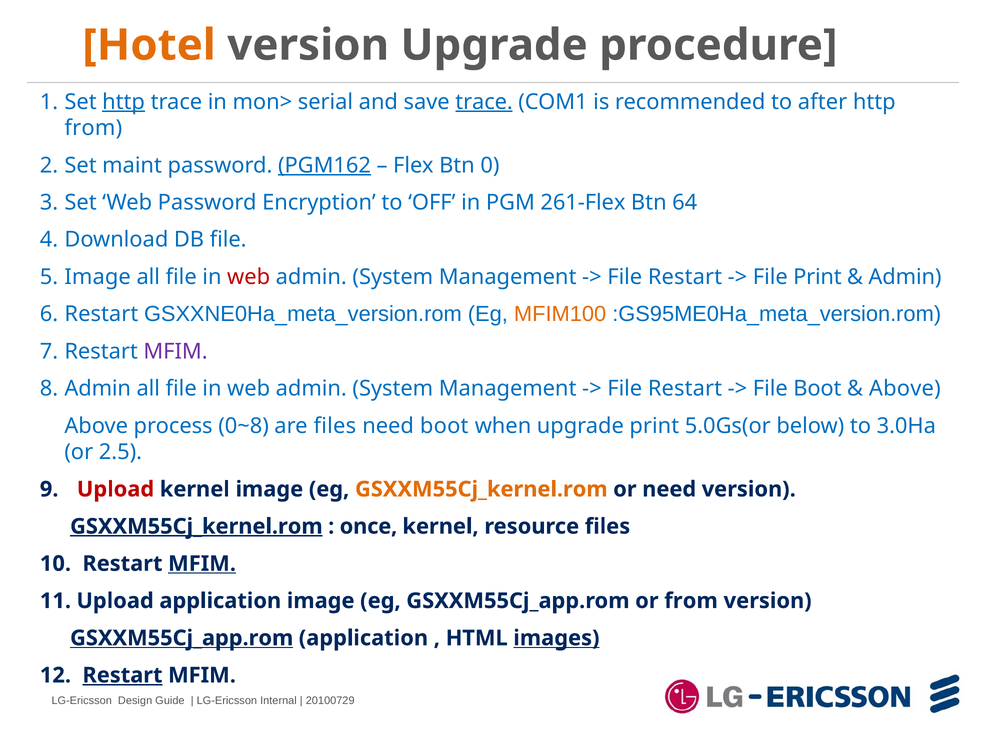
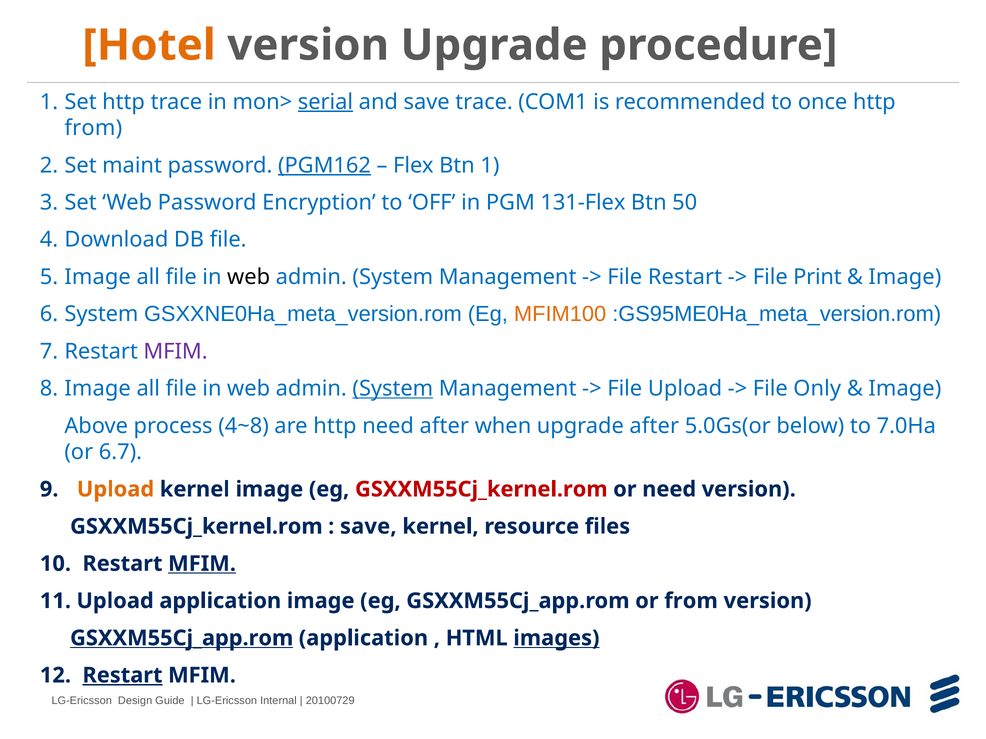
http underline: present -> none (124, 102)
serial underline: none -> present (325, 102)
trace underline: present -> none (484, 102)
after: after -> once (823, 102)
Btn 0: 0 -> 1 (490, 165)
261-Flex: 261-Flex -> 131-Flex (583, 203)
64: 64 -> 50 (685, 203)
web colour: red -> black (249, 277)
Admin: Admin -> Image (905, 277)
Restart: Restart -> System (101, 314)
Admin: Admin -> Image (98, 389)
System underline: none -> present (393, 389)
Restart: Restart -> Upload (685, 389)
File Boot: Boot -> Only (817, 389)
Above: Above -> Image (905, 389)
0~8: 0~8 -> 4~8 (244, 426)
are files: files -> http (335, 426)
need boot: boot -> after (444, 426)
upgrade print: print -> after (654, 426)
3.0Ha: 3.0Ha -> 7.0Ha (906, 426)
2.5: 2.5 -> 6.7 (120, 452)
Upload colour: red -> orange (116, 490)
GSXXM55Cj_kernel.rom colour: orange -> red (481, 490)
GSXXM55Cj_kernel.rom underline: present -> none (196, 527)
once: once -> save (368, 527)
